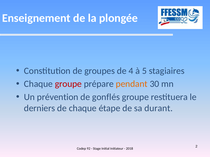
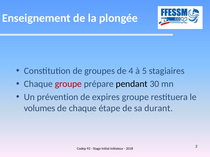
pendant colour: orange -> black (132, 84)
gonflés: gonflés -> expires (106, 97)
derniers: derniers -> volumes (40, 108)
